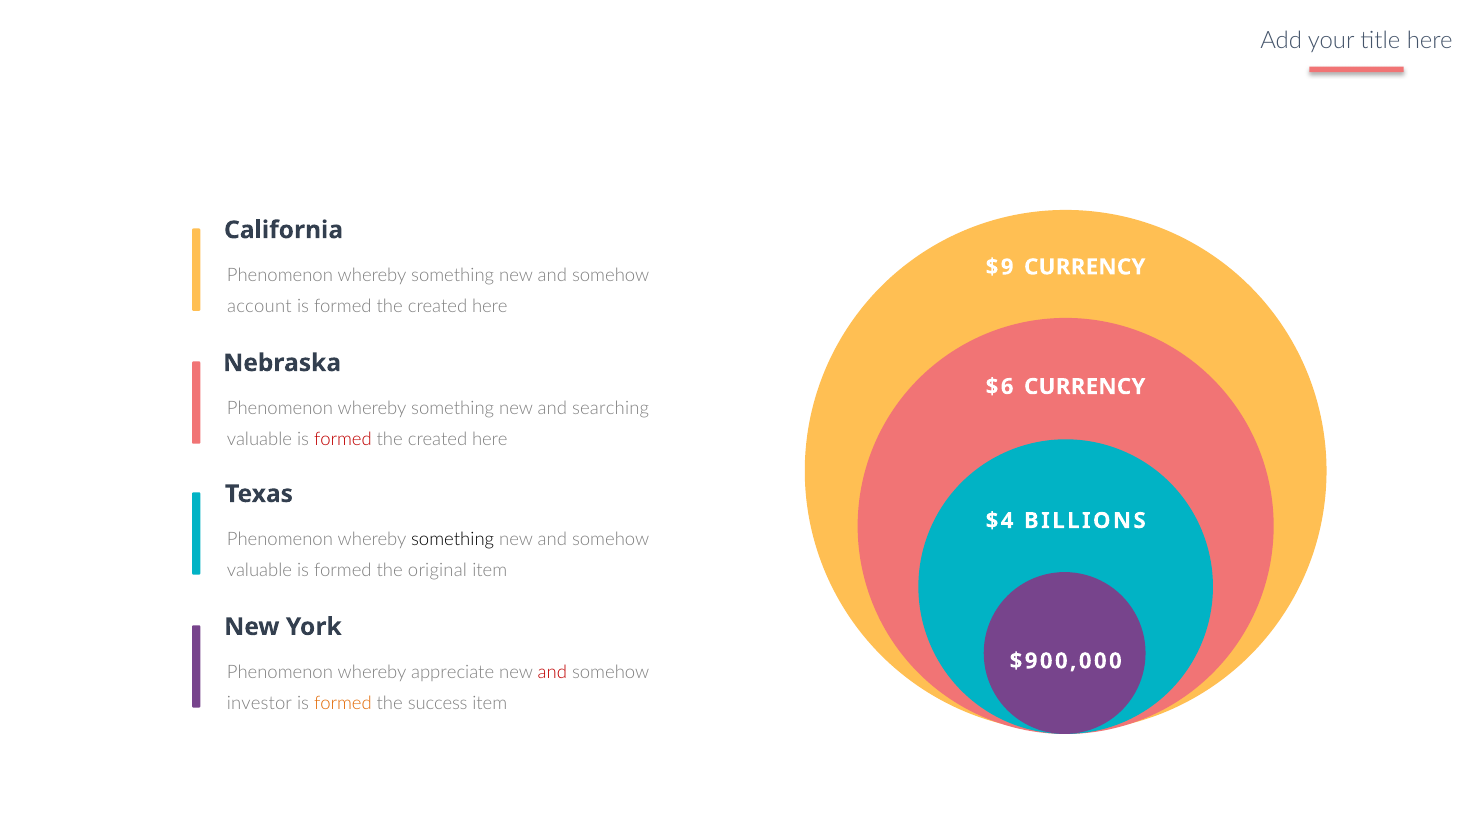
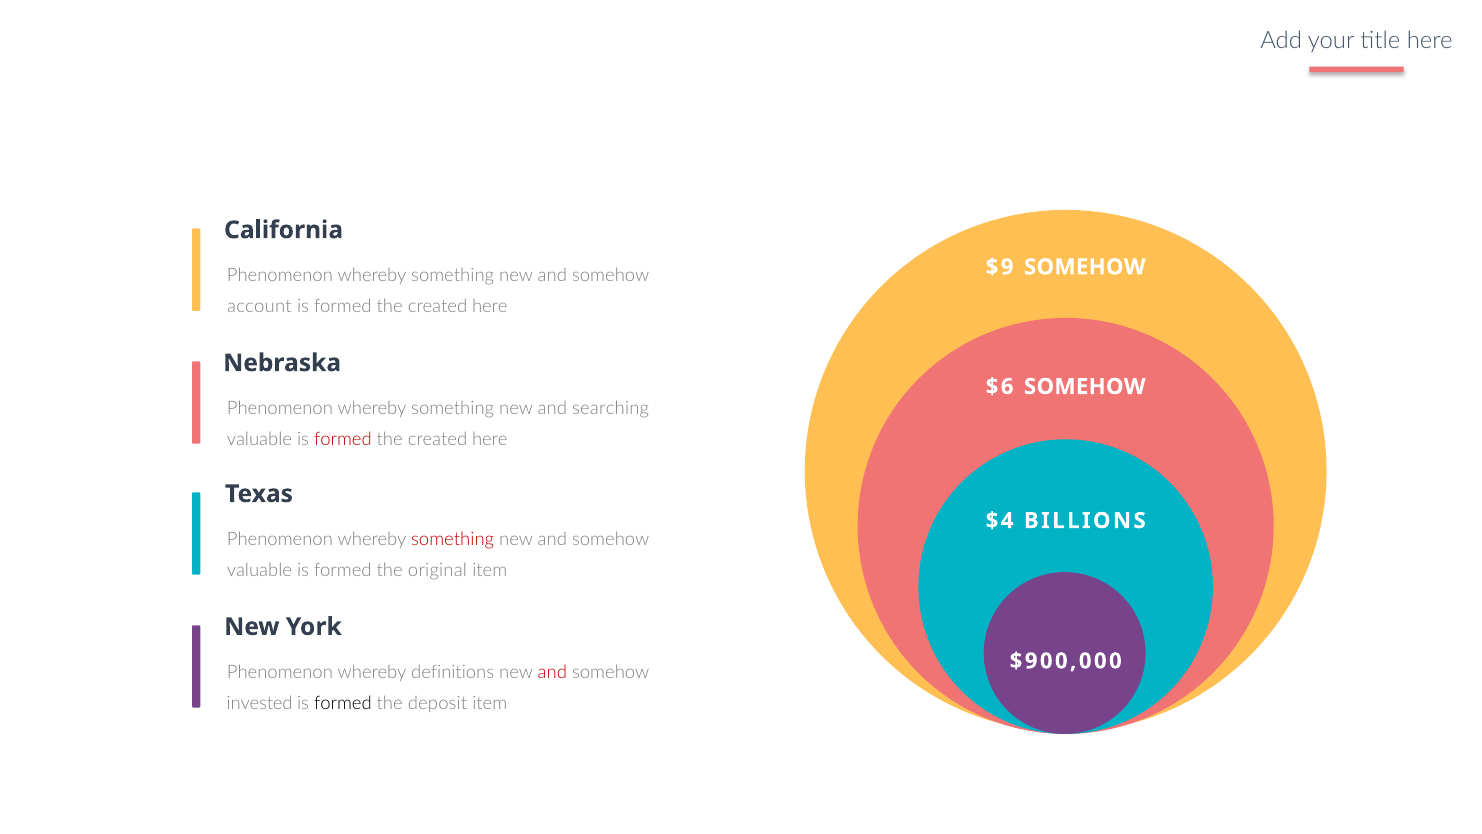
$9 CURRENCY: CURRENCY -> SOMEHOW (1085, 267)
$6 CURRENCY: CURRENCY -> SOMEHOW (1085, 387)
something colour: black -> red (453, 539)
appreciate: appreciate -> definitions (453, 672)
investor: investor -> invested (260, 704)
formed colour: orange -> black (343, 704)
success: success -> deposit (438, 704)
